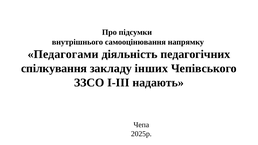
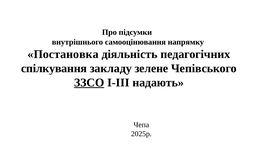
Педагогами: Педагогами -> Постановка (63, 54)
інших: інших -> зелене (151, 68)
ЗЗСО underline: none -> present (89, 83)
